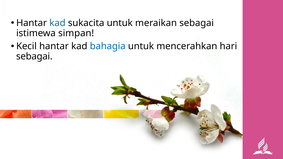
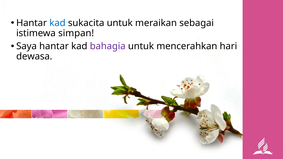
Kecil: Kecil -> Saya (26, 46)
bahagia colour: blue -> purple (108, 46)
sebagai: sebagai -> dewasa (34, 57)
